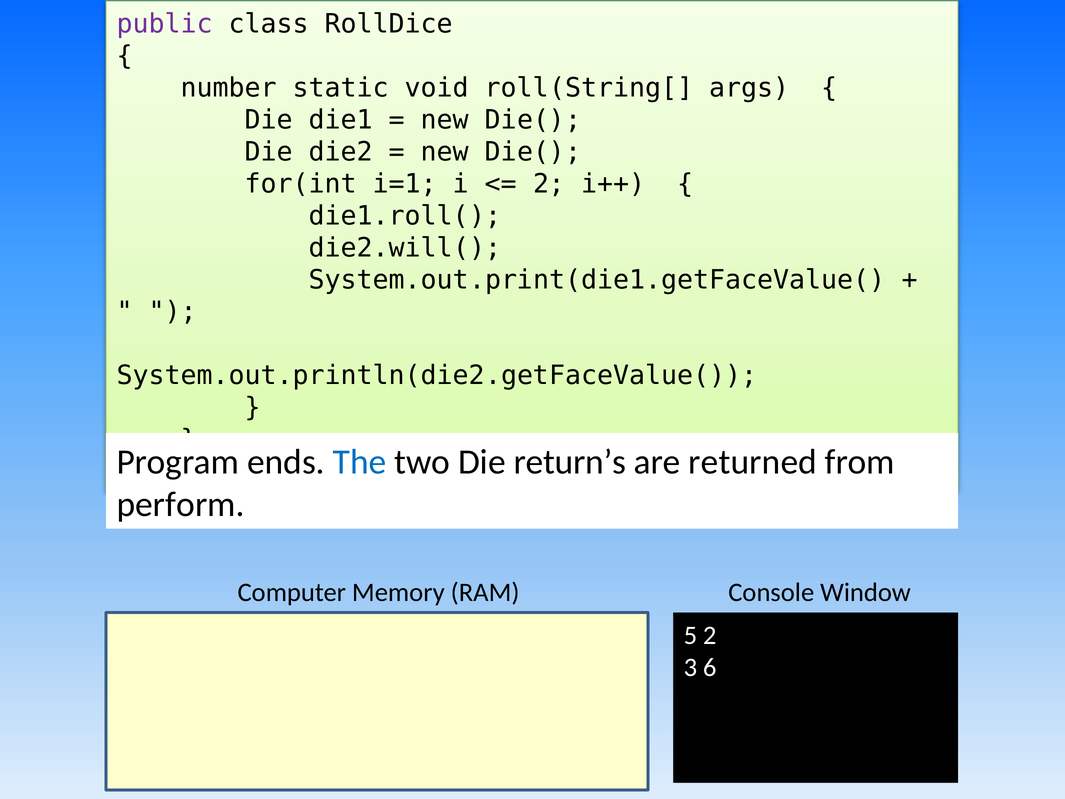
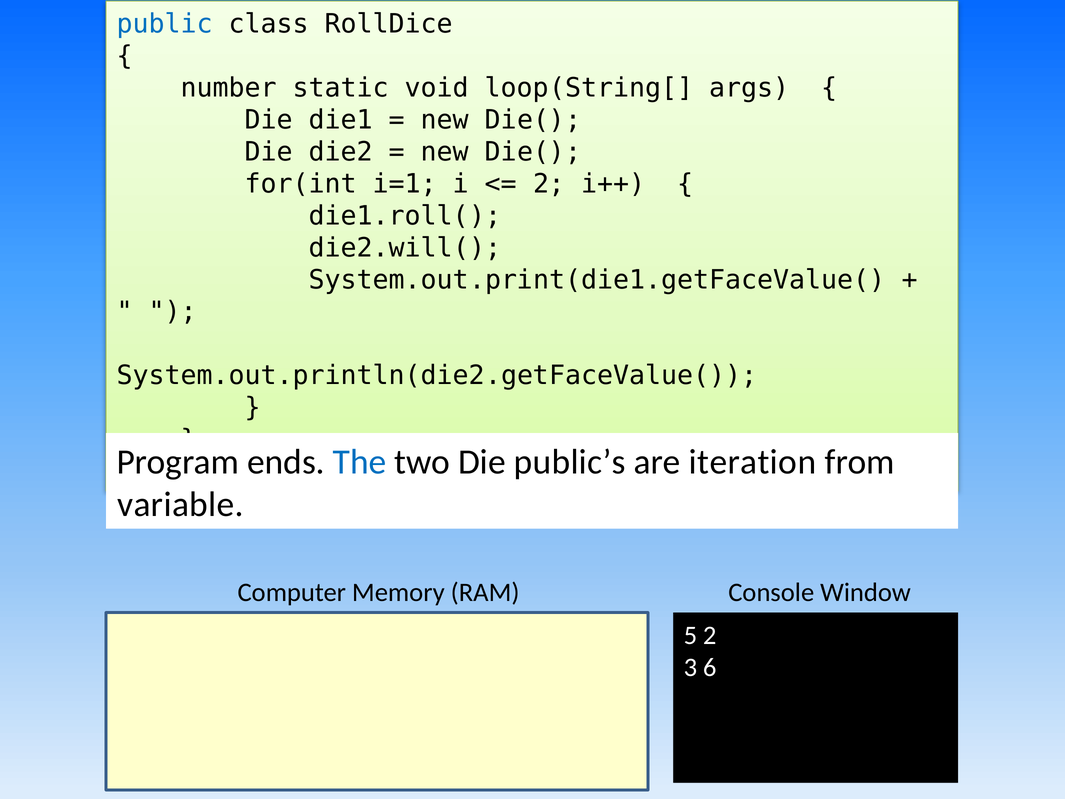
public colour: purple -> blue (165, 24)
roll(String[: roll(String[ -> loop(String[ (589, 88)
return’s: return’s -> public’s (570, 462)
returned: returned -> iteration (753, 462)
perform: perform -> variable (181, 505)
